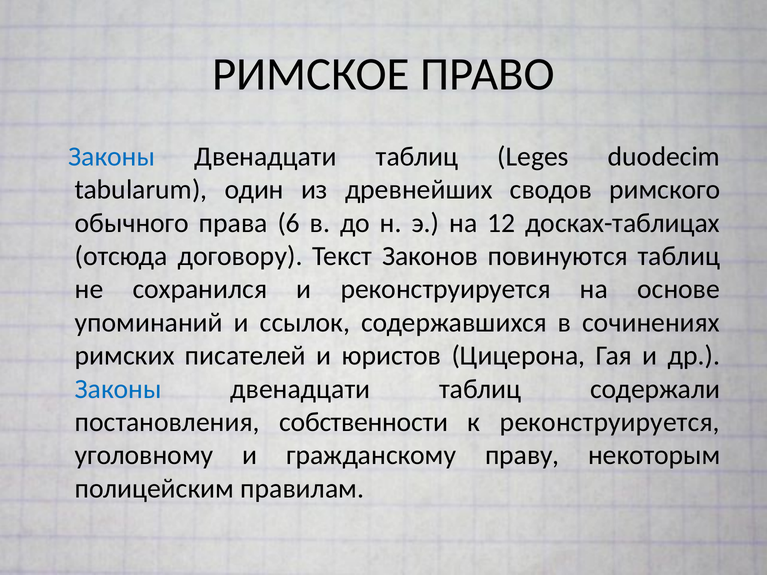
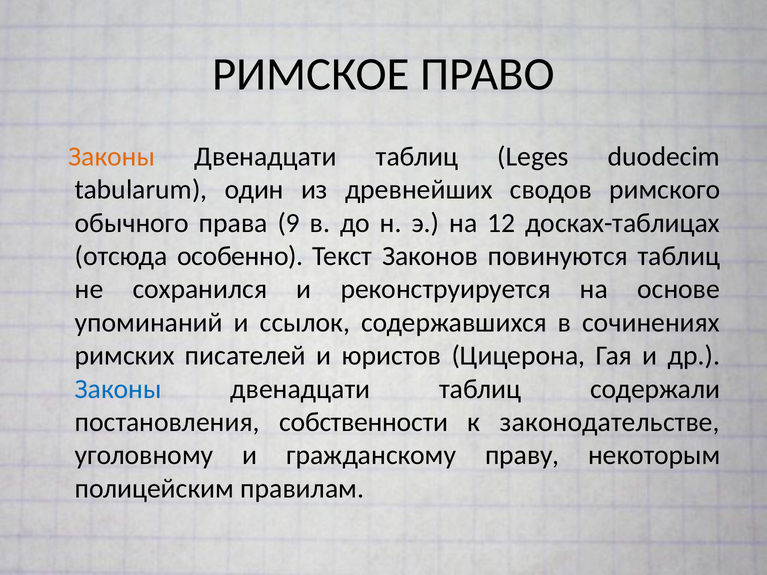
Законы colour: blue -> orange (112, 157)
6: 6 -> 9 (289, 223)
договору: договору -> особенно (240, 256)
к реконструируется: реконструируется -> законодательстве (610, 422)
